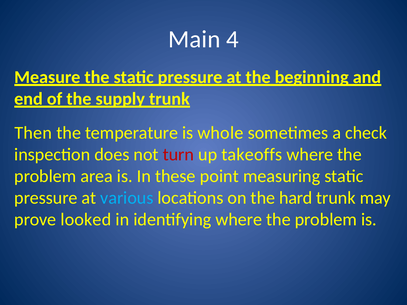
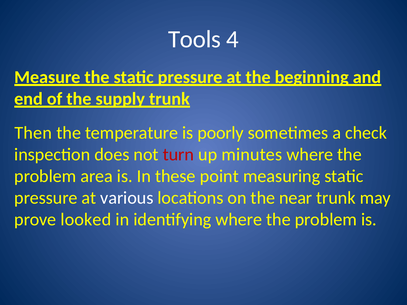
Main: Main -> Tools (194, 39)
whole: whole -> poorly (221, 133)
takeoffs: takeoffs -> minutes (252, 155)
various colour: light blue -> white (127, 198)
hard: hard -> near (296, 198)
